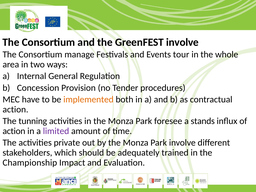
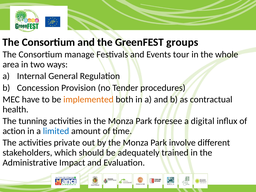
GreenFEST involve: involve -> groups (182, 42)
action: action -> health (16, 109)
stands: stands -> digital (203, 121)
limited colour: purple -> blue (56, 131)
Championship: Championship -> Administrative (30, 163)
